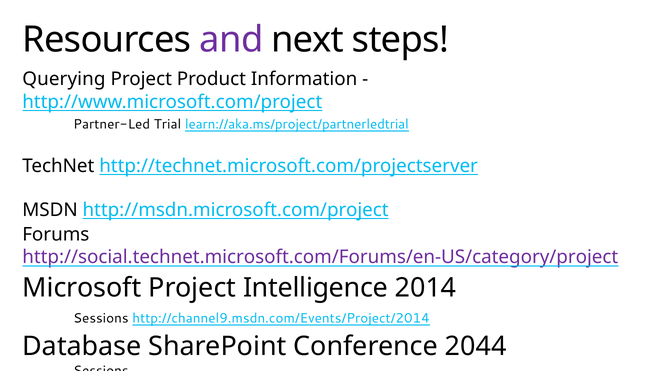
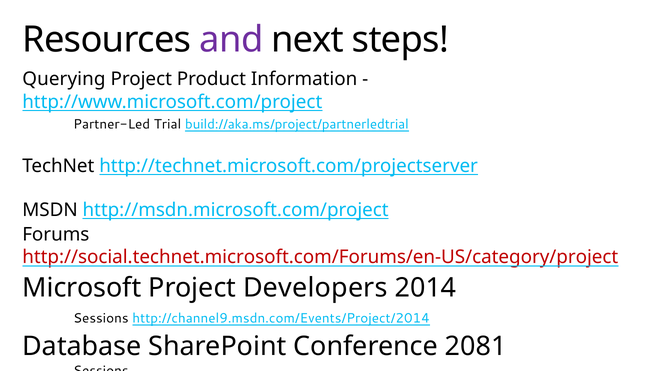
learn://aka.ms/project/partnerledtrial: learn://aka.ms/project/partnerledtrial -> build://aka.ms/project/partnerledtrial (297, 124)
http://social.technet.microsoft.com/Forums/en-US/category/project colour: purple -> red (320, 257)
Intelligence: Intelligence -> Developers (315, 287)
2044: 2044 -> 2081 (476, 346)
